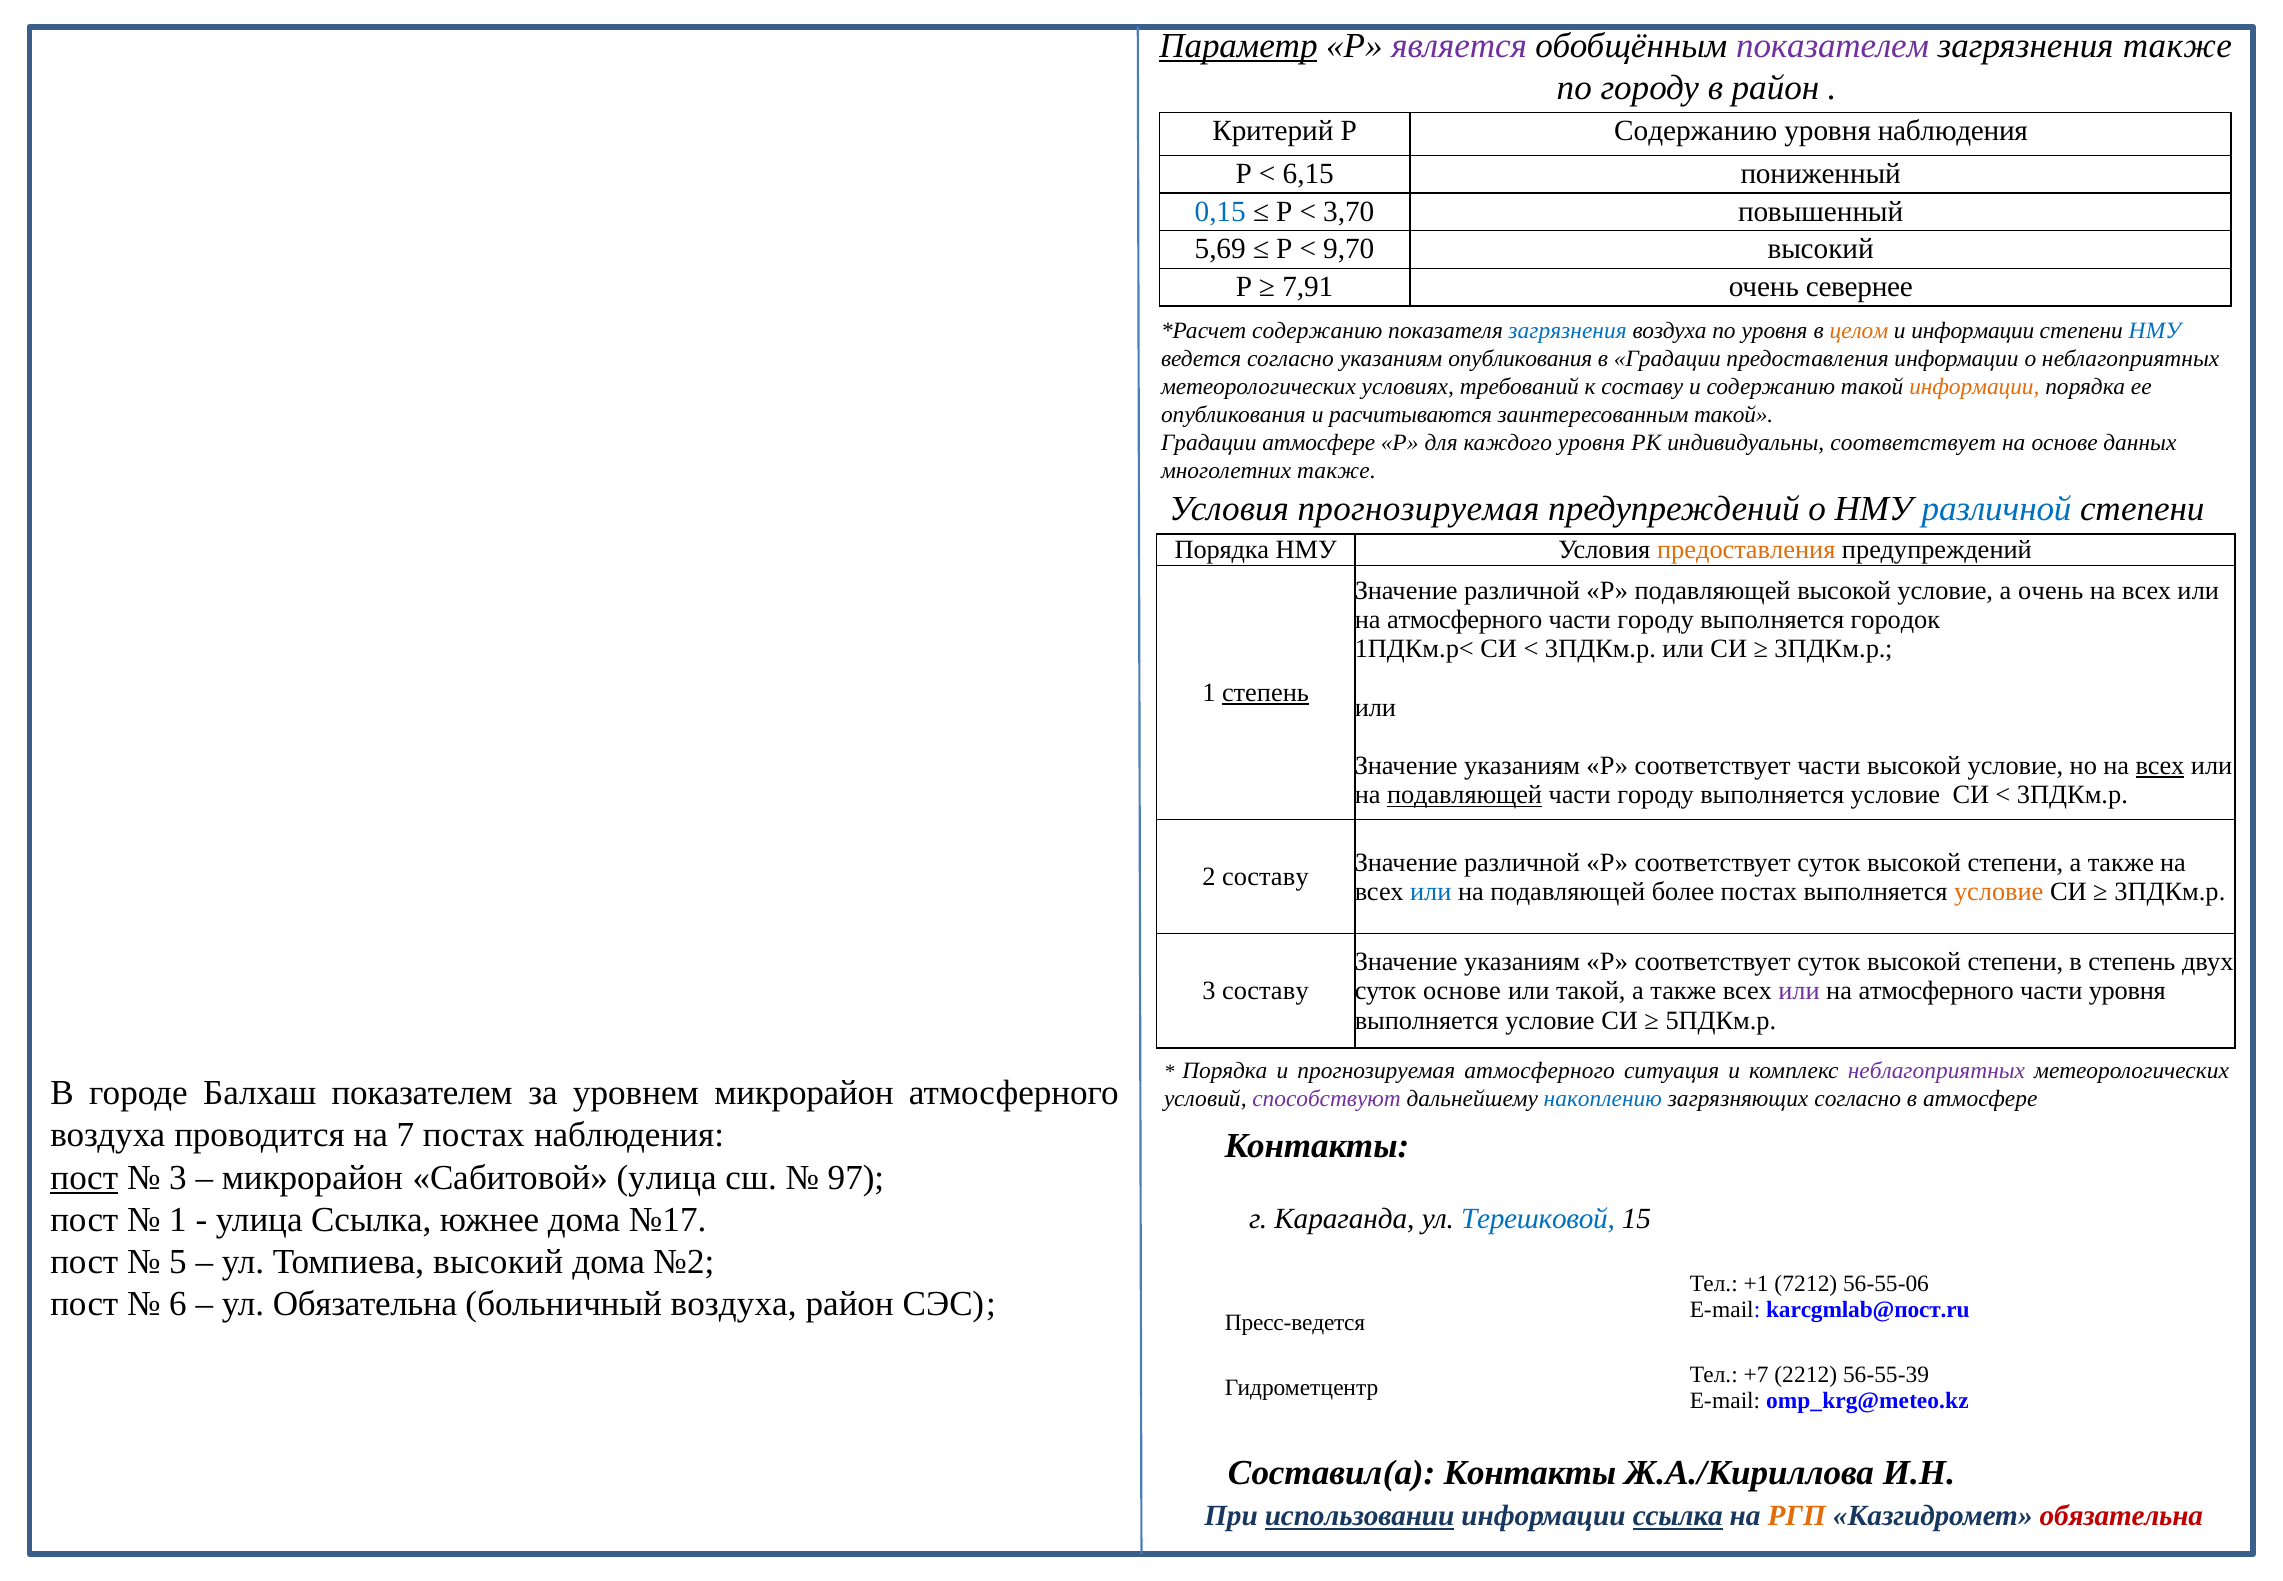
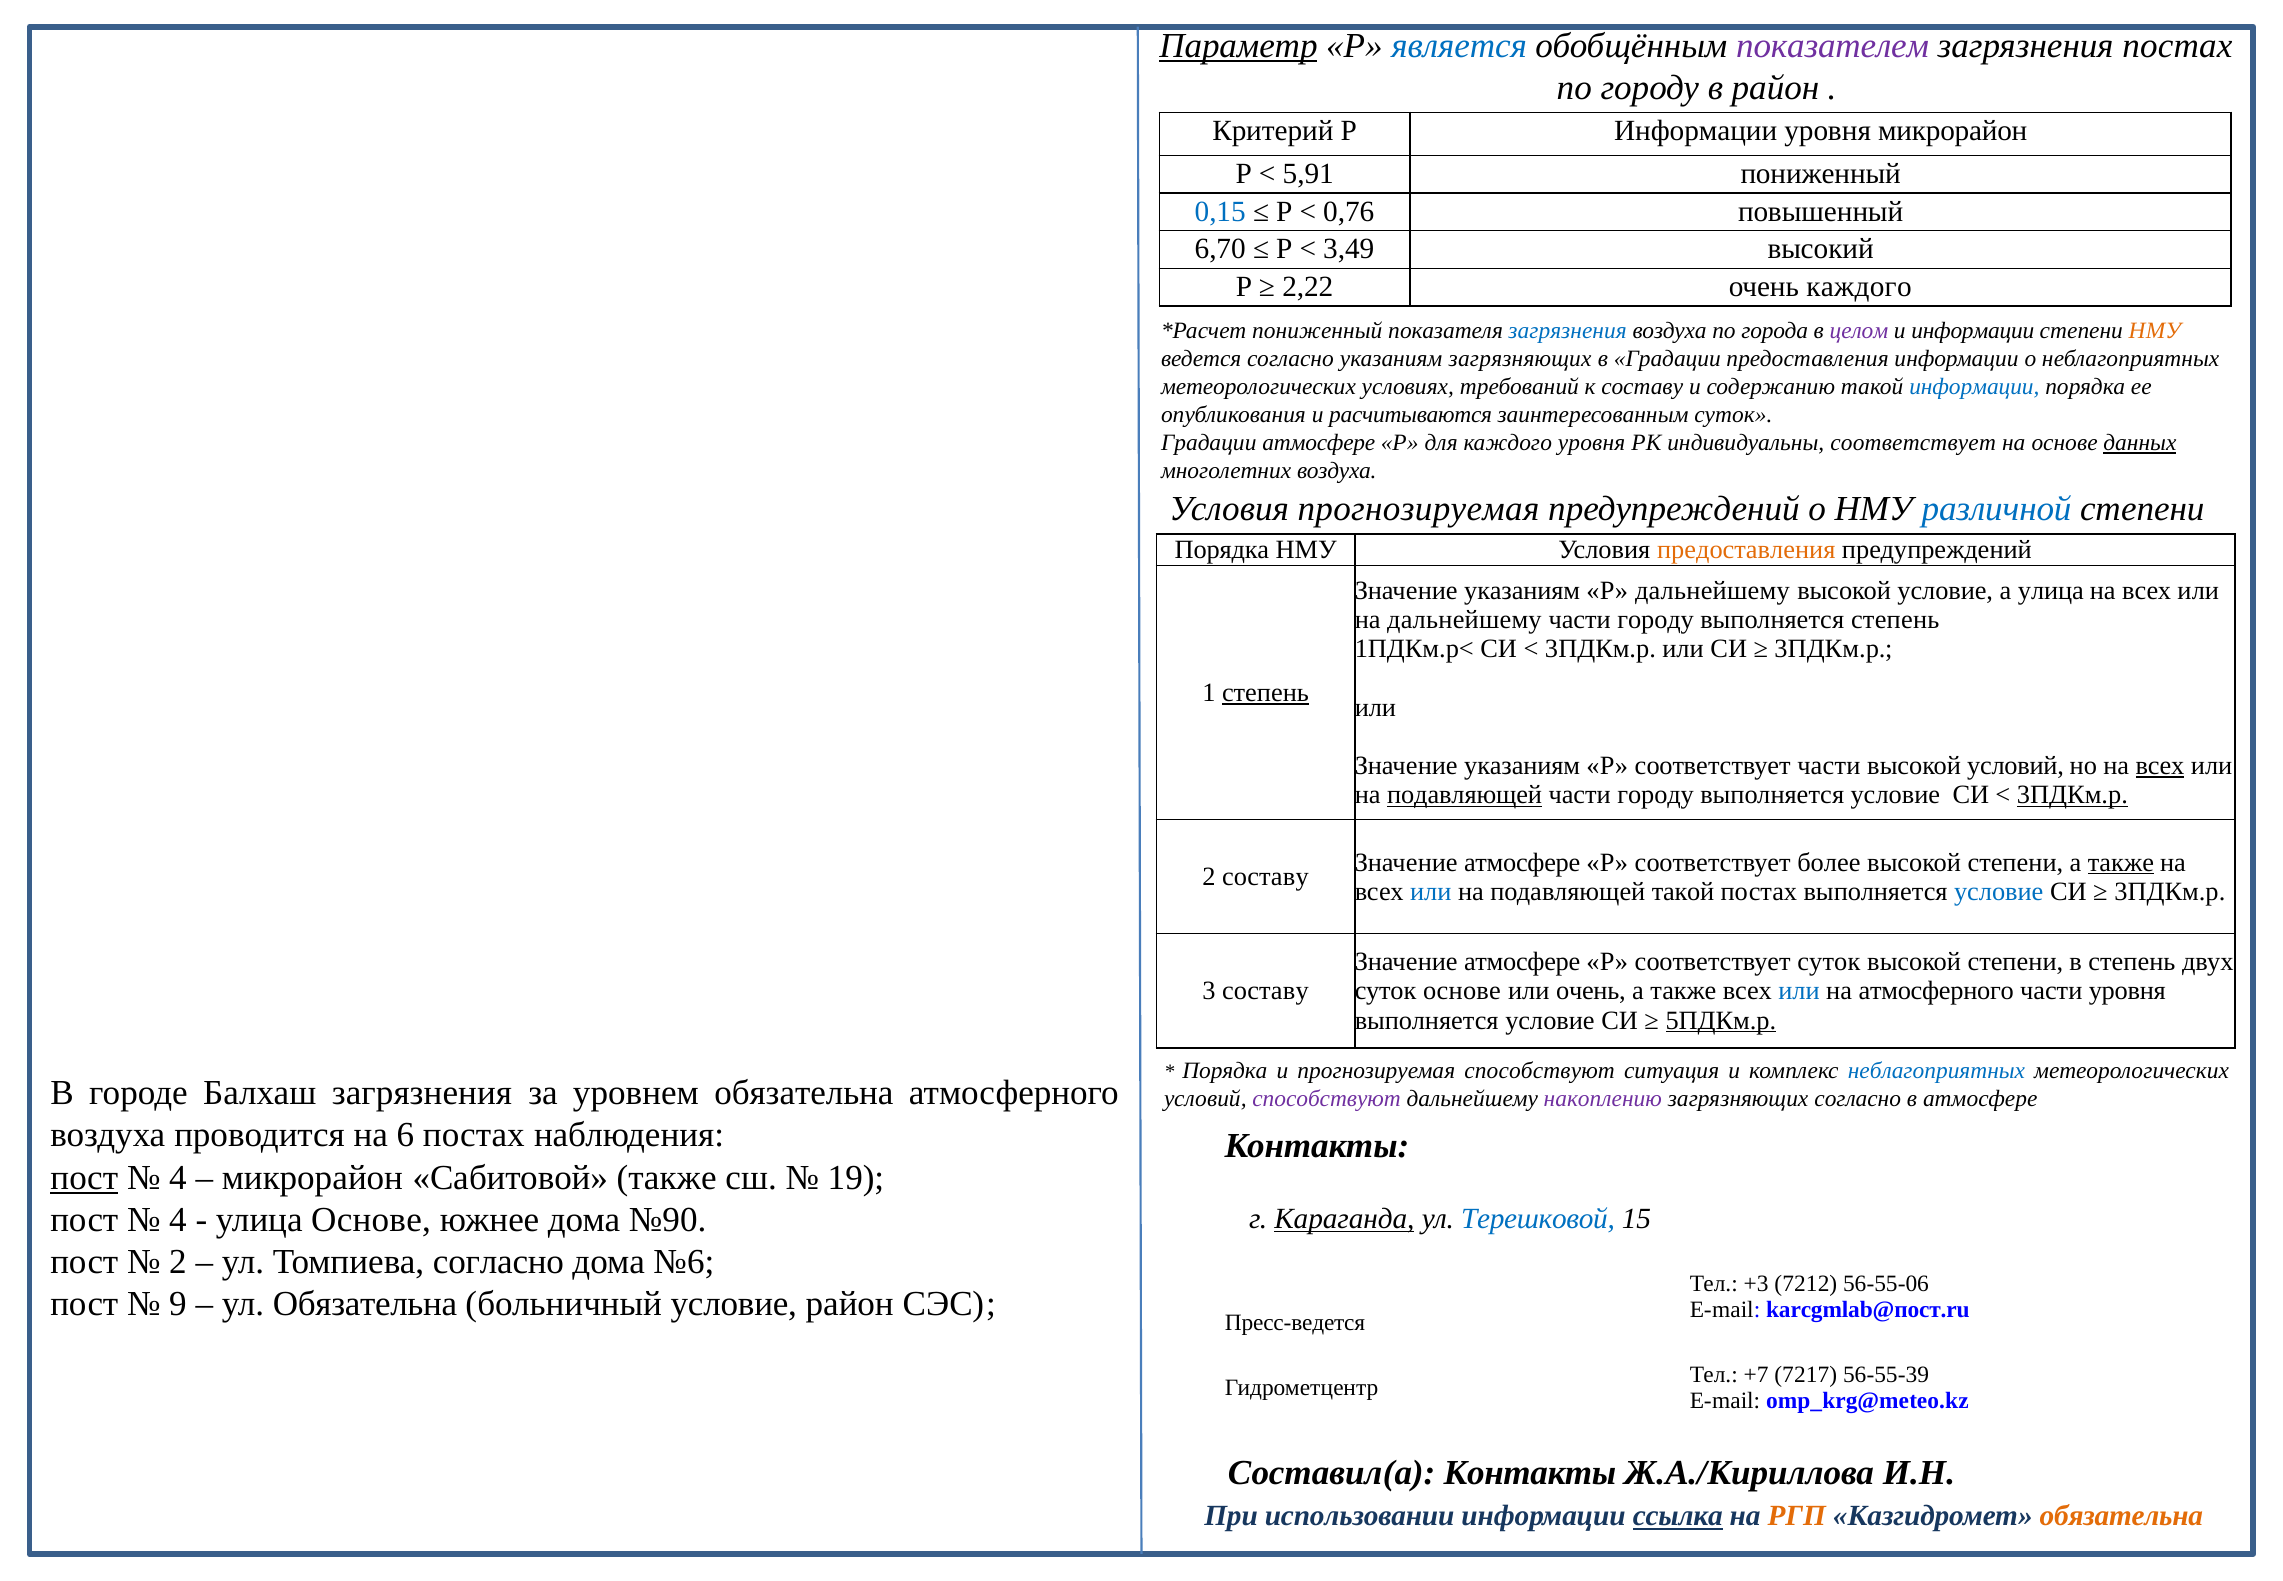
является colour: purple -> blue (1459, 46)
загрязнения также: также -> постах (2178, 46)
Р Содержанию: Содержанию -> Информации (1696, 131)
уровня наблюдения: наблюдения -> микрорайон (1953, 131)
6,15: 6,15 -> 5,91 (1308, 174)
3,70: 3,70 -> 0,76 (1349, 212)
5,69: 5,69 -> 6,70 (1220, 249)
9,70: 9,70 -> 3,49 (1349, 249)
7,91: 7,91 -> 2,22 (1308, 287)
очень севернее: севернее -> каждого (1859, 287)
содержанию: содержанию -> пониженный (1317, 330)
по уровня: уровня -> города (1775, 330)
целом colour: orange -> purple (1859, 330)
НМУ colour: blue -> orange (2155, 330)
указаниям опубликования: опубликования -> загрязняющих (1520, 358)
информации colour: orange -> blue (1974, 387)
заинтересованным такой: такой -> суток (1733, 415)
данных underline: none -> present (2140, 443)
многолетних также: также -> воздуха (1337, 471)
различной: различной -> указаниям (1522, 590)
Р подавляющей: подавляющей -> дальнейшему (1712, 590)
а очень: очень -> улица (2051, 590)
атмосферного: атмосферного -> дальнейшему (1464, 620)
выполняется городок: городок -> степень (1895, 620)
условие: условие -> условий (2016, 766)
3ПДКм.р underline: none -> present (2072, 795)
различной: различной -> атмосфере (1522, 862)
суток: суток -> более (1829, 862)
также underline: none -> present (2121, 862)
подавляющей более: более -> такой (1683, 891)
условие colour: orange -> blue (1999, 891)
указаниям: указаниям -> атмосфере (1522, 962)
или такой: такой -> очень (1591, 991)
или colour: purple -> blue (1799, 991)
5ПДКм.р underline: none -> present (1721, 1020)
прогнозируемая атмосферного: атмосферного -> способствуют (1540, 1071)
неблагоприятных colour: purple -> blue (1936, 1071)
Балхаш показателем: показателем -> загрязнения (422, 1093)
уровнем микрорайон: микрорайон -> обязательна (804, 1093)
накоплению colour: blue -> purple (1603, 1099)
7: 7 -> 6 (405, 1135)
3: 3 -> 4 (178, 1177)
Сабитовой улица: улица -> также (667, 1177)
97: 97 -> 19 (856, 1177)
1: 1 -> 4 (178, 1219)
улица Ссылка: Ссылка -> Основе (371, 1219)
№17: №17 -> №90 (668, 1219)
Караганда underline: none -> present (1344, 1219)
5: 5 -> 2 (178, 1261)
Томпиева высокий: высокий -> согласно (498, 1261)
№2: №2 -> №6 (684, 1261)
+1: +1 -> +3 (1756, 1283)
6: 6 -> 9 (178, 1304)
больничный воздуха: воздуха -> условие (734, 1304)
2212: 2212 -> 7217 (1806, 1375)
использовании underline: present -> none (1360, 1516)
обязательна colour: red -> orange (2121, 1516)
